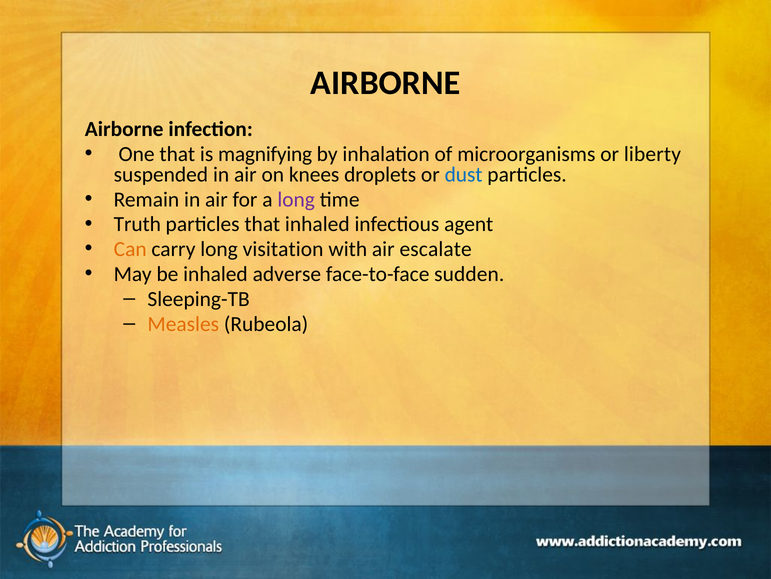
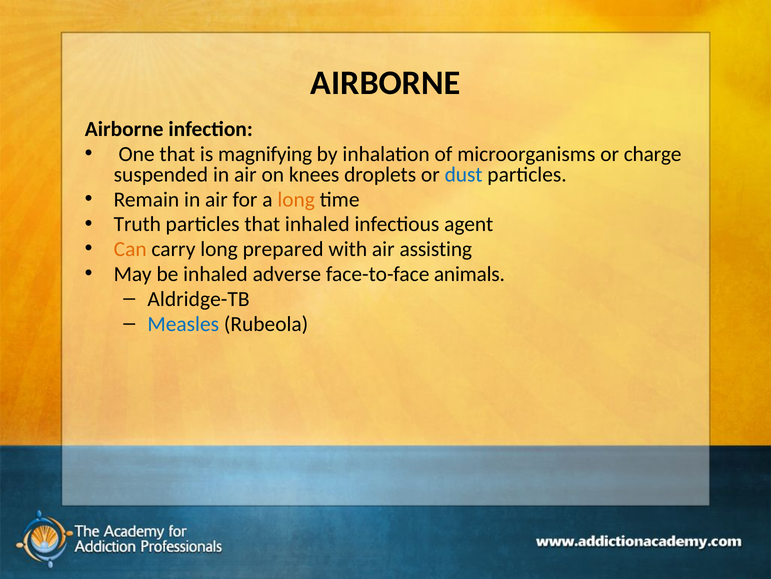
liberty: liberty -> charge (653, 154)
long colour: purple -> orange (296, 199)
visitation: visitation -> prepared (283, 249)
escalate: escalate -> assisting (436, 249)
sudden: sudden -> animals (469, 274)
Sleeping-TB: Sleeping-TB -> Aldridge-TB (199, 299)
Measles colour: orange -> blue (183, 324)
